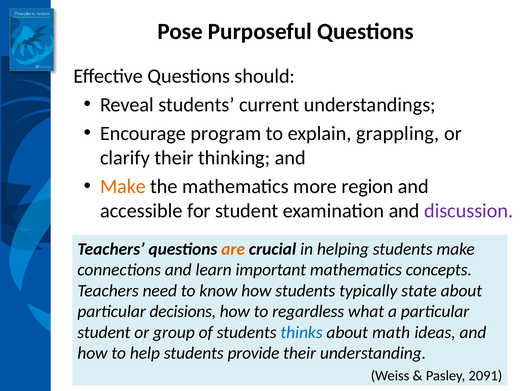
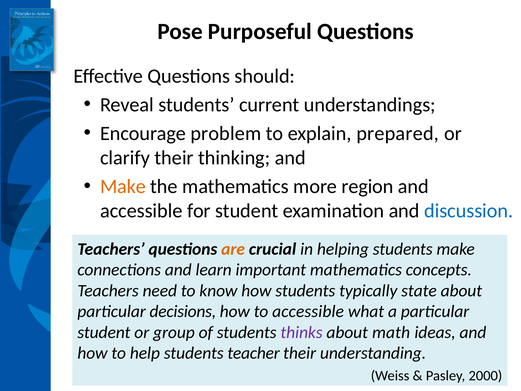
program: program -> problem (226, 133)
grappling: grappling -> prepared (398, 133)
discussion colour: purple -> blue (469, 211)
to regardless: regardless -> accessible (308, 311)
thinks colour: blue -> purple (302, 332)
provide: provide -> teacher (254, 353)
2091: 2091 -> 2000 (485, 375)
